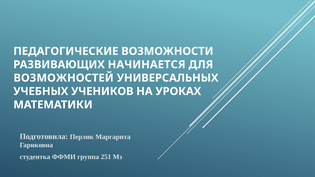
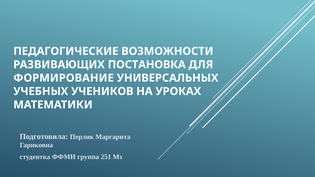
НАЧИНАЕТСЯ: НАЧИНАЕТСЯ -> ПОСТАНОВКА (147, 65)
ВОЗМОЖНОСТЕЙ: ВОЗМОЖНОСТЕЙ -> ФОРМИРОВАНИЕ (64, 78)
